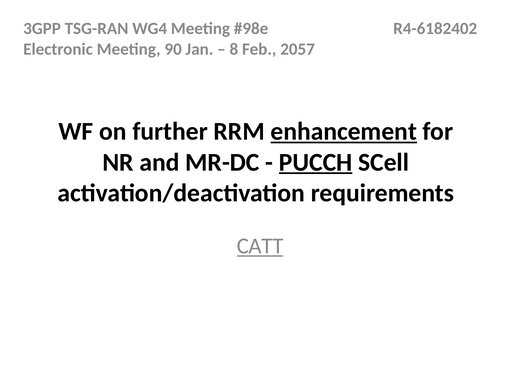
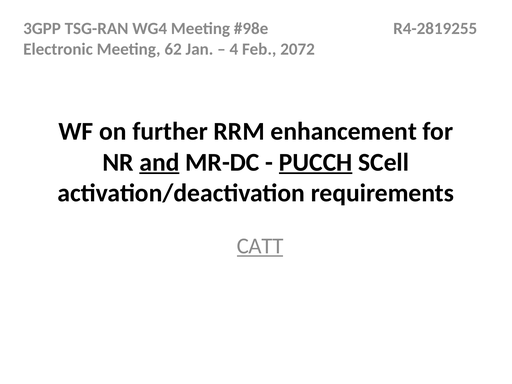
R4-6182402: R4-6182402 -> R4-2819255 (435, 29)
90: 90 -> 62 (173, 49)
8: 8 -> 4 (234, 49)
2057: 2057 -> 2072 (298, 49)
enhancement underline: present -> none (344, 132)
and underline: none -> present (159, 162)
